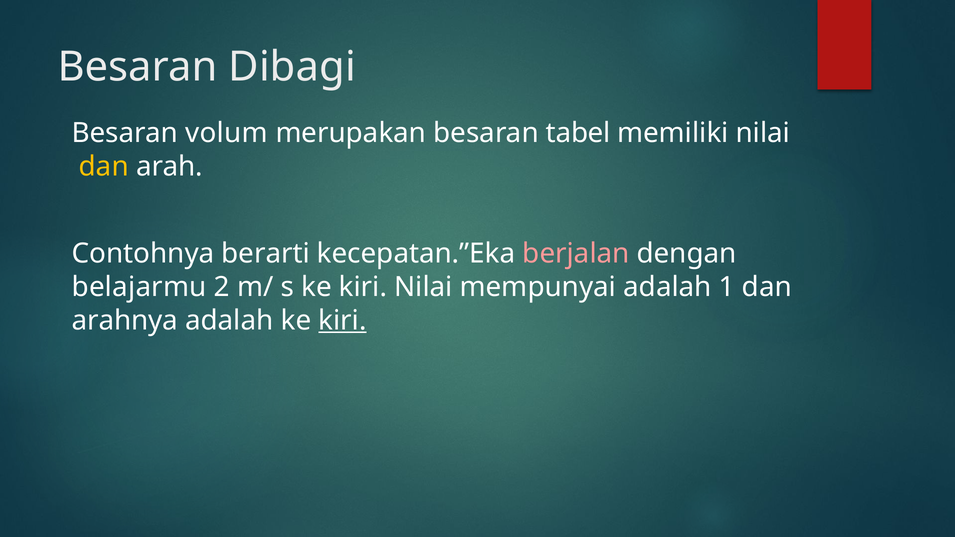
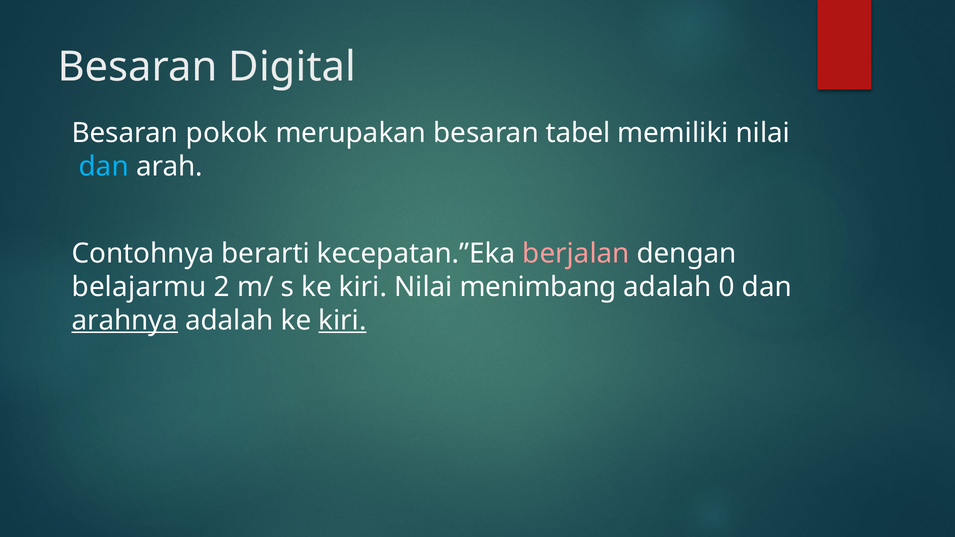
Dibagi: Dibagi -> Digital (292, 67)
volum: volum -> pokok (227, 133)
dan colour: yellow -> light blue (104, 167)
mempunyai: mempunyai -> menimbang (538, 287)
1: 1 -> 0 (727, 287)
arahnya underline: none -> present (125, 320)
